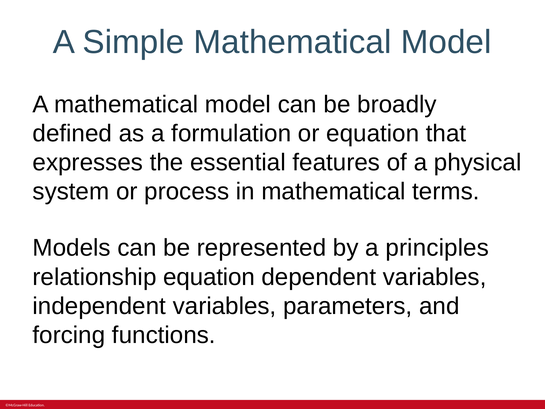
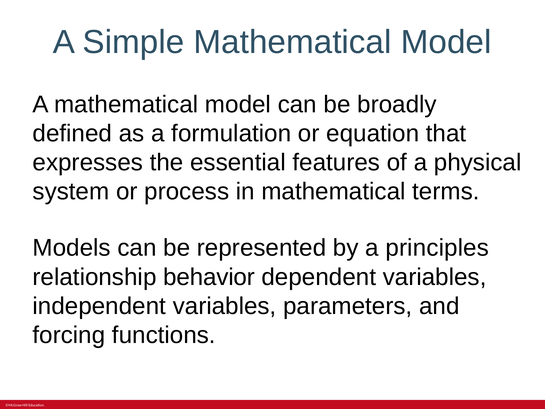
relationship equation: equation -> behavior (209, 277)
